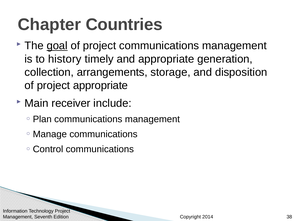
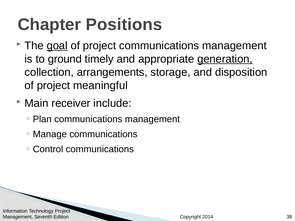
Countries: Countries -> Positions (124, 25)
history: history -> ground (65, 59)
generation underline: none -> present (225, 59)
project appropriate: appropriate -> meaningful (100, 86)
